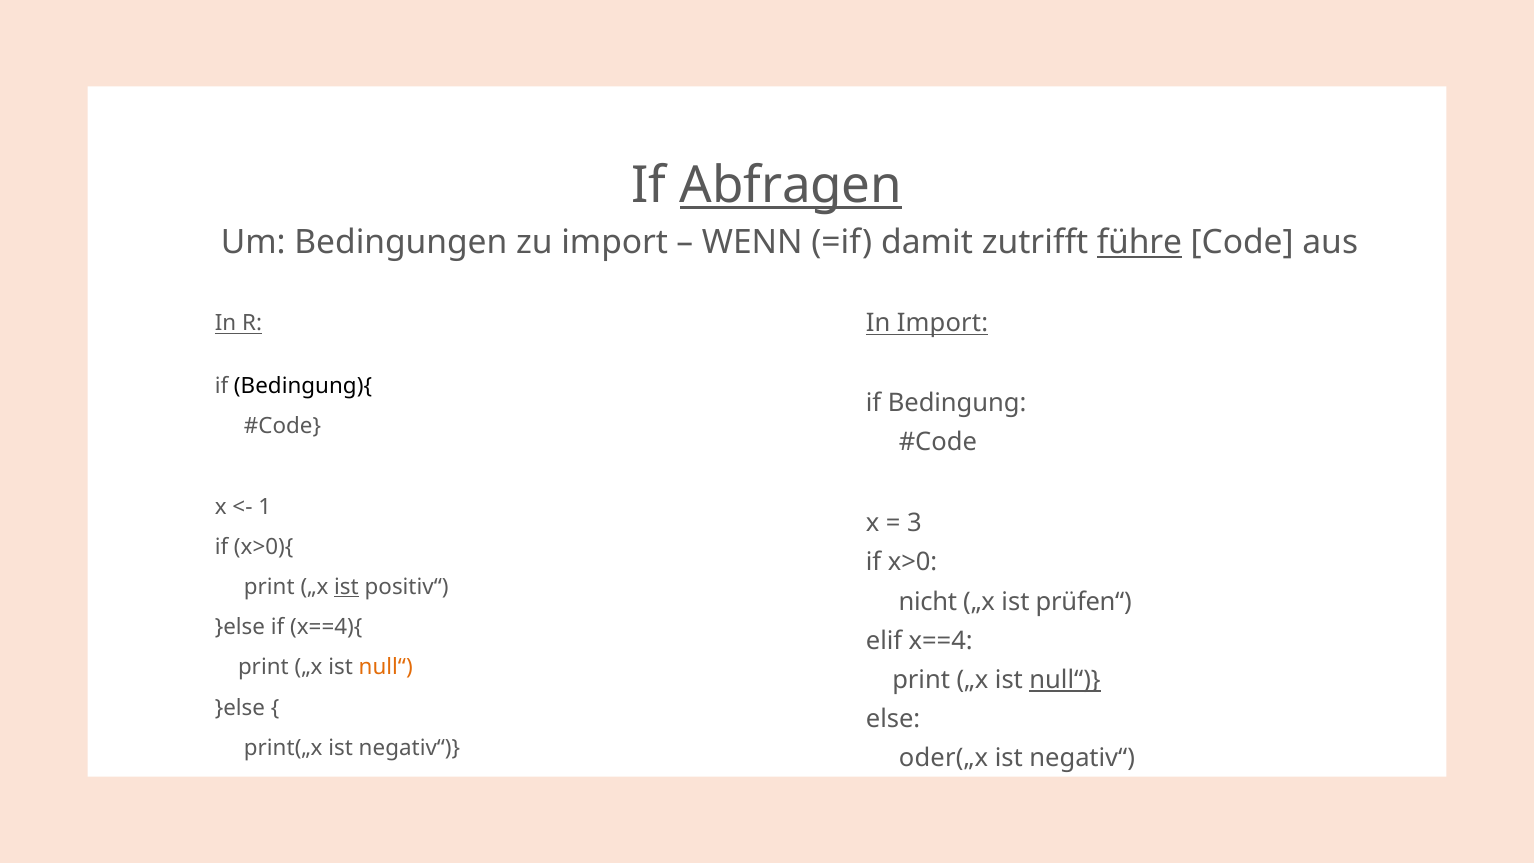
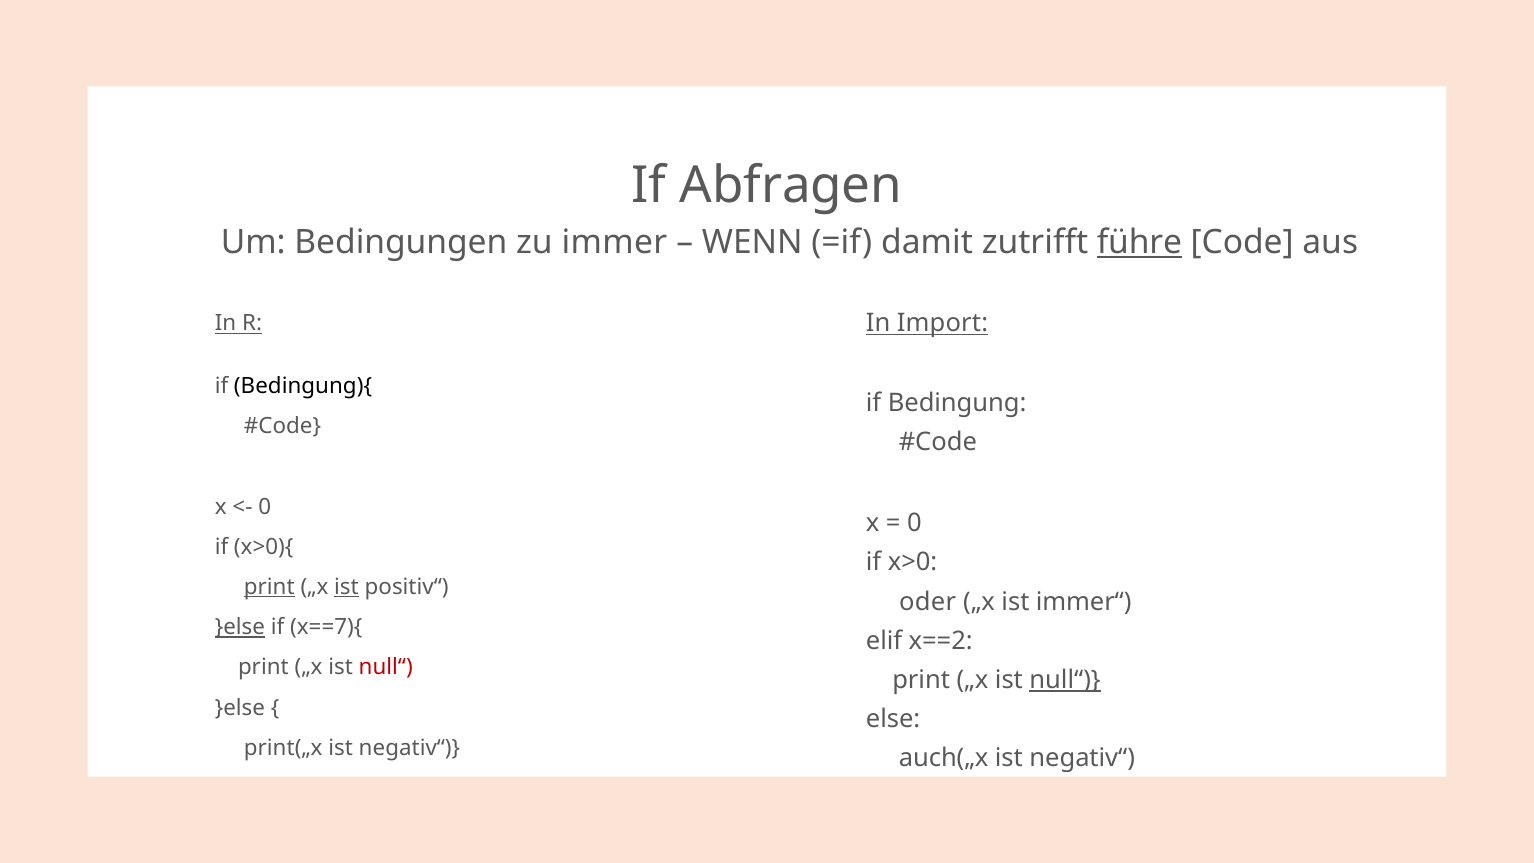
Abfragen underline: present -> none (791, 185)
zu import: import -> immer (614, 243)
1: 1 -> 0 (265, 507)
3: 3 -> 0 (914, 523)
print underline: none -> present (269, 587)
nicht: nicht -> oder (928, 602)
prüfen“: prüfen“ -> immer“ (1084, 602)
}else underline: none -> present (240, 627)
x==4){: x==4){ -> x==7){ (326, 627)
x==4: x==4 -> x==2 (941, 641)
null“ colour: orange -> red (386, 667)
oder(„x: oder(„x -> auch(„x (944, 758)
